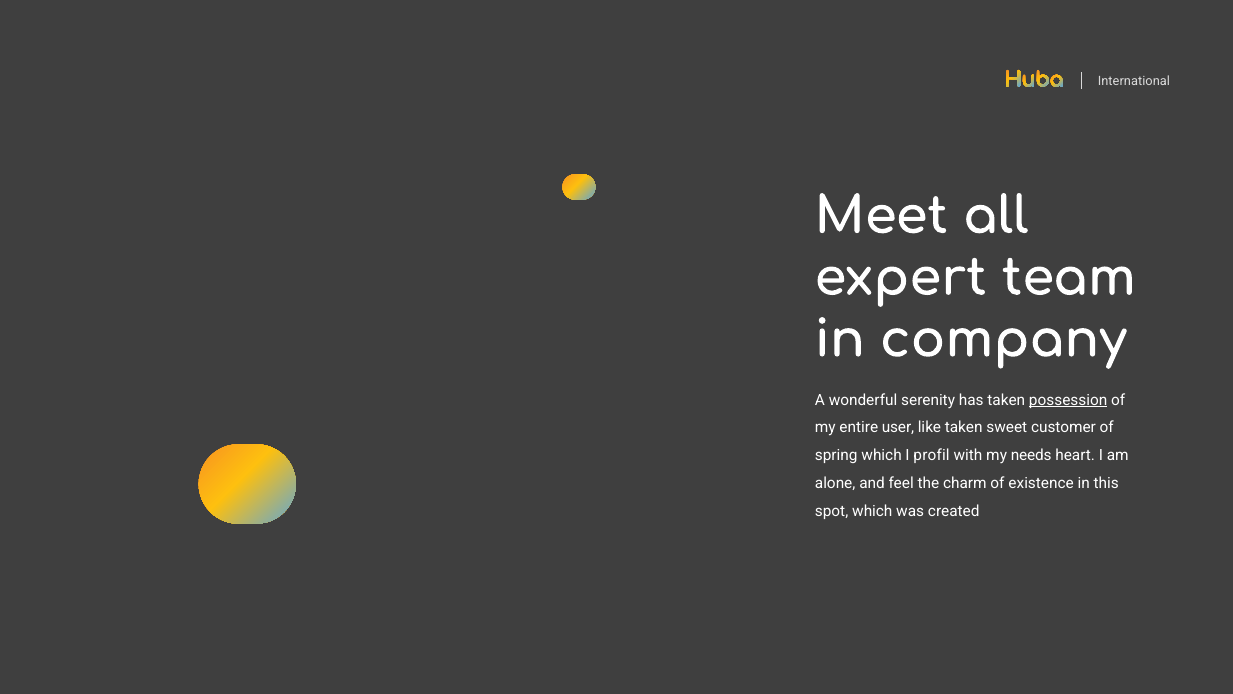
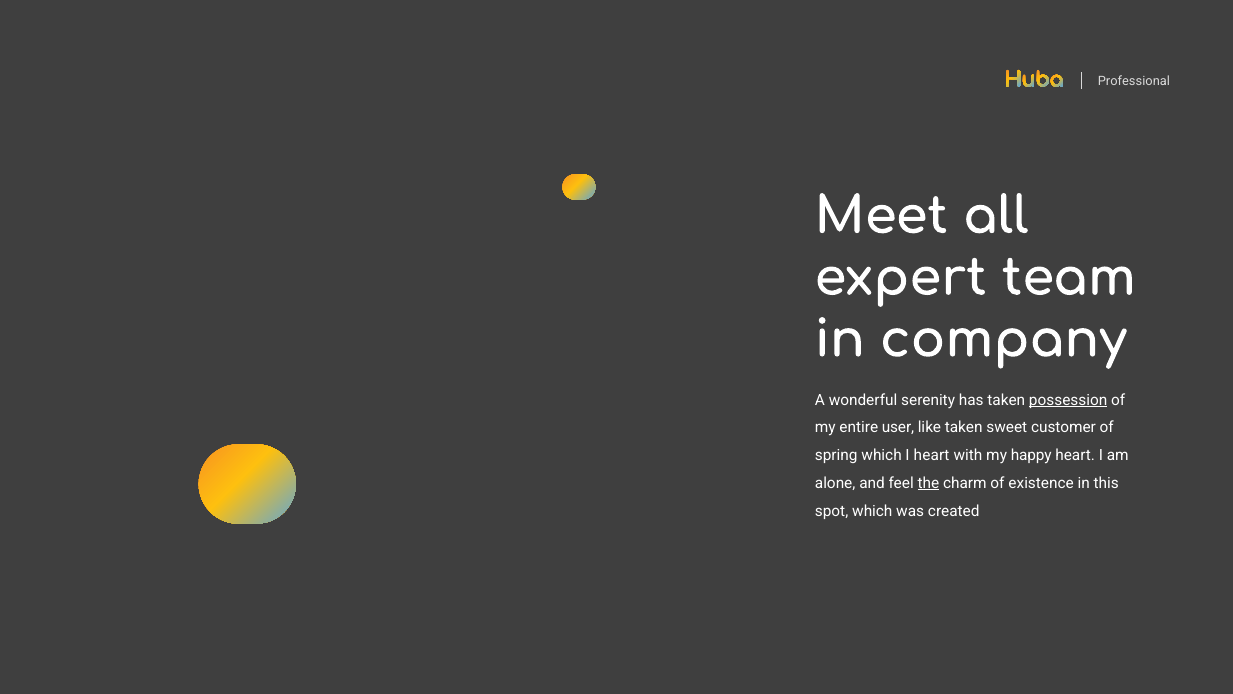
International: International -> Professional (1134, 81)
I profil: profil -> heart (932, 455)
needs: needs -> happy (1031, 455)
the underline: none -> present (928, 483)
